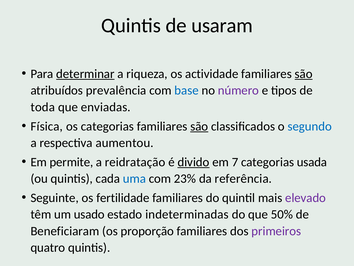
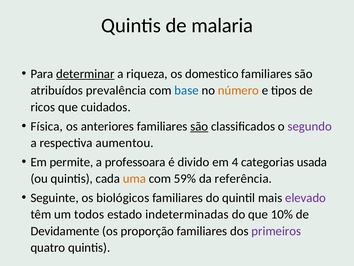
usaram: usaram -> malaria (222, 26)
actividade: actividade -> domestico (212, 74)
são underline: present -> none (304, 74)
número colour: purple -> orange (238, 90)
toda: toda -> ricos (43, 107)
enviadas: enviadas -> cuidados (106, 107)
os categorias: categorias -> anteriores (107, 126)
segundo colour: blue -> purple (310, 126)
reidratação: reidratação -> professoara (135, 162)
divido underline: present -> none (193, 162)
7: 7 -> 4 (235, 162)
uma colour: blue -> orange (134, 178)
23%: 23% -> 59% (185, 178)
fertilidade: fertilidade -> biológicos (123, 198)
usado: usado -> todos (89, 214)
50%: 50% -> 10% (282, 214)
Beneficiaram: Beneficiaram -> Devidamente (65, 231)
